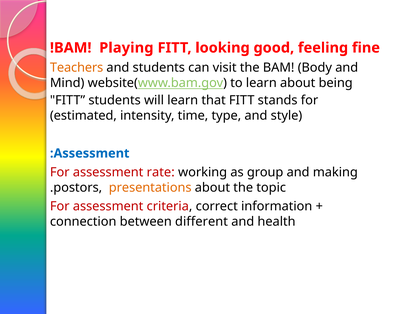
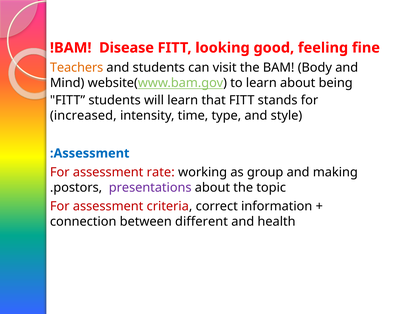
Playing: Playing -> Disease (126, 48)
estimated: estimated -> increased (83, 116)
presentations colour: orange -> purple (150, 188)
